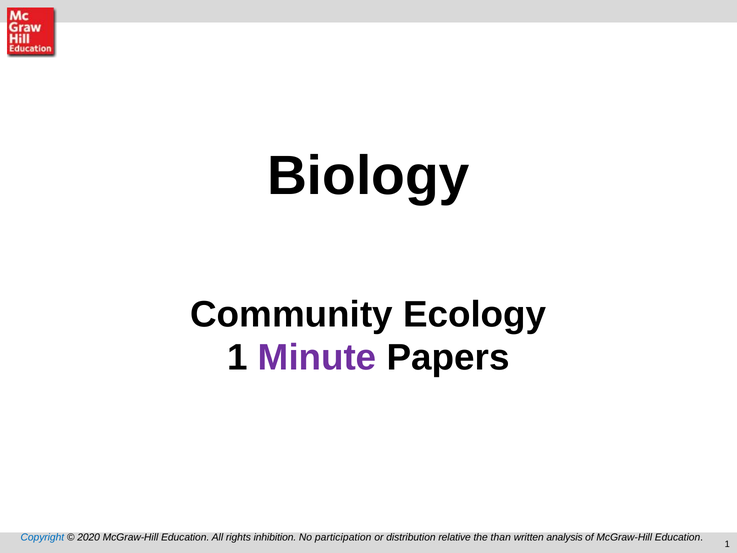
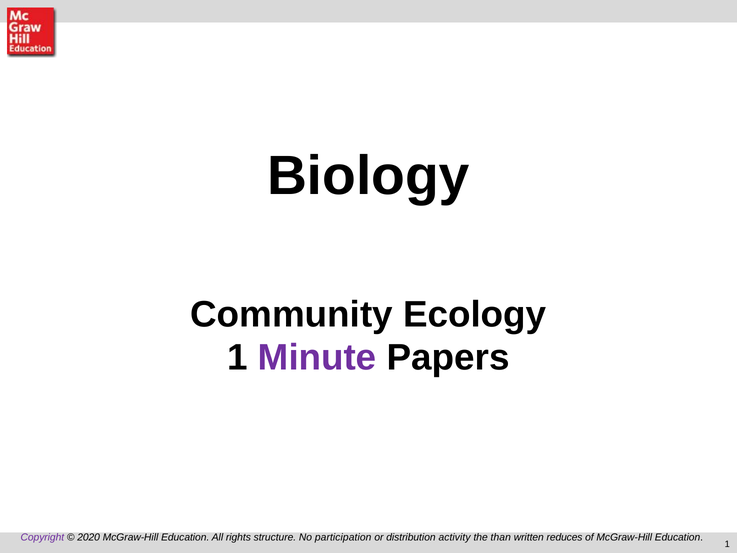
Copyright colour: blue -> purple (42, 537)
inhibition: inhibition -> structure (275, 537)
relative: relative -> activity (455, 537)
analysis: analysis -> reduces (565, 537)
